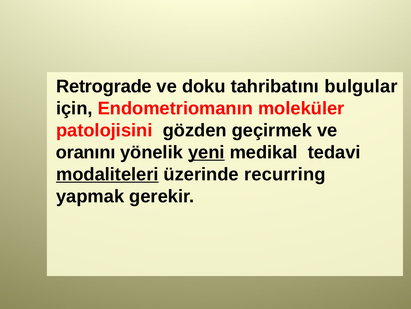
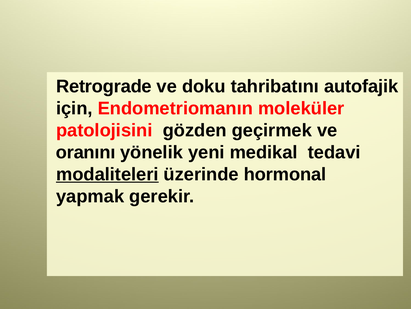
bulgular: bulgular -> autofajik (361, 86)
yeni underline: present -> none (206, 152)
recurring: recurring -> hormonal (285, 174)
